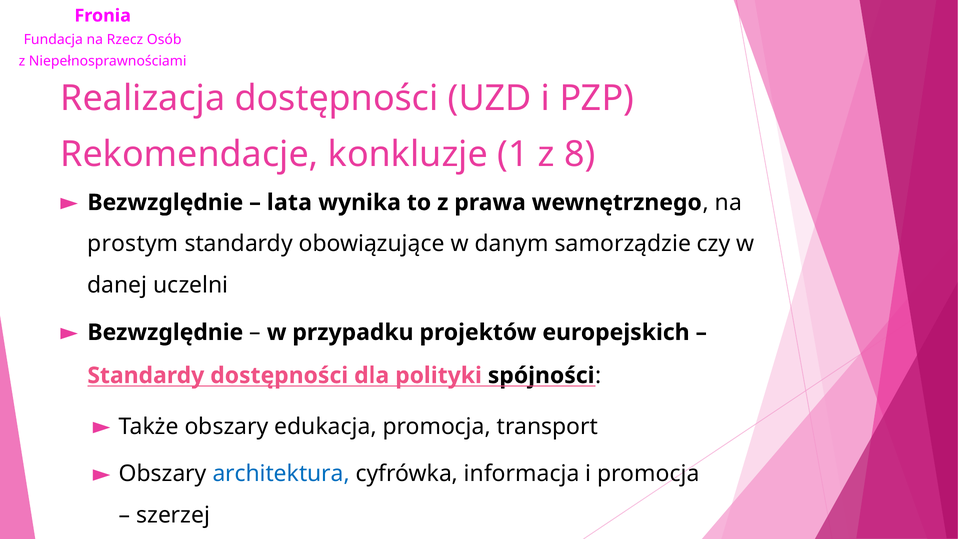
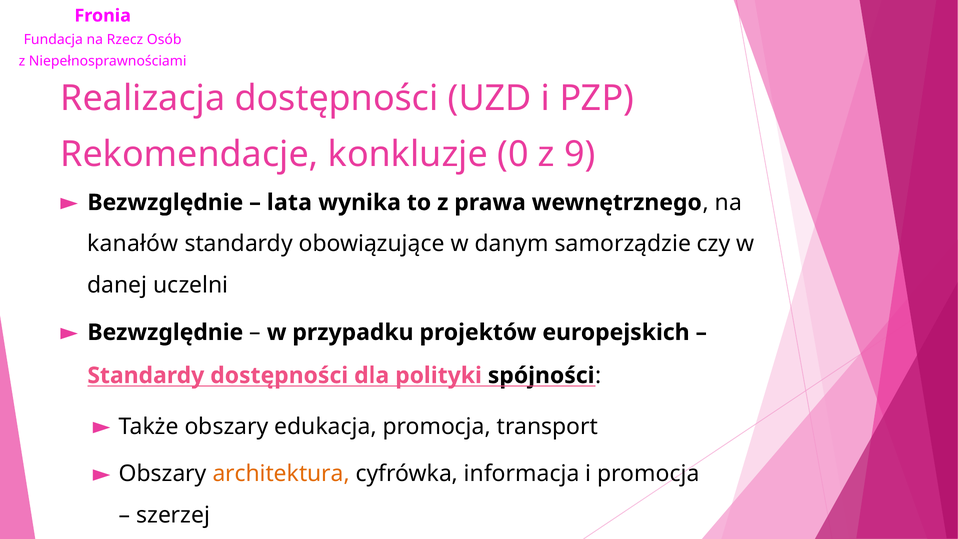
1: 1 -> 0 (513, 154)
8: 8 -> 9 (580, 154)
prostym: prostym -> kanałów (133, 244)
architektura colour: blue -> orange (281, 474)
